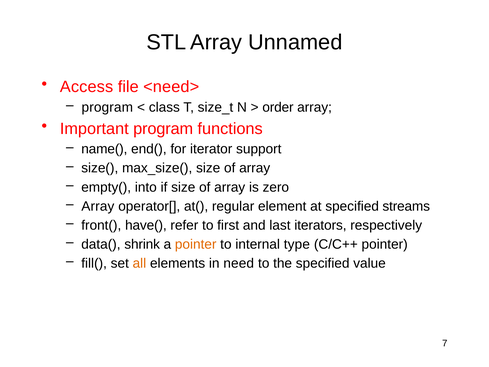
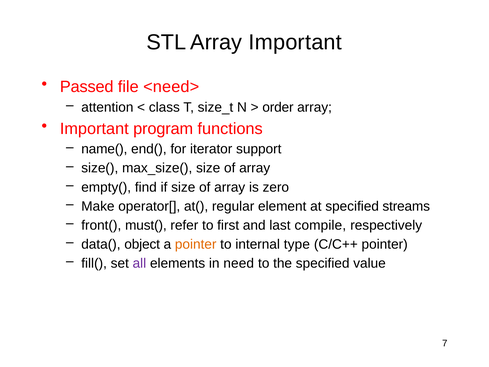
Array Unnamed: Unnamed -> Important (295, 42)
Access: Access -> Passed (87, 87)
program: program -> attention (107, 107)
into: into -> find (146, 187)
Array: Array -> Make (98, 206)
have(: have( -> must( (146, 225)
iterators: iterators -> compile (320, 225)
shrink: shrink -> object (142, 244)
all colour: orange -> purple (139, 263)
